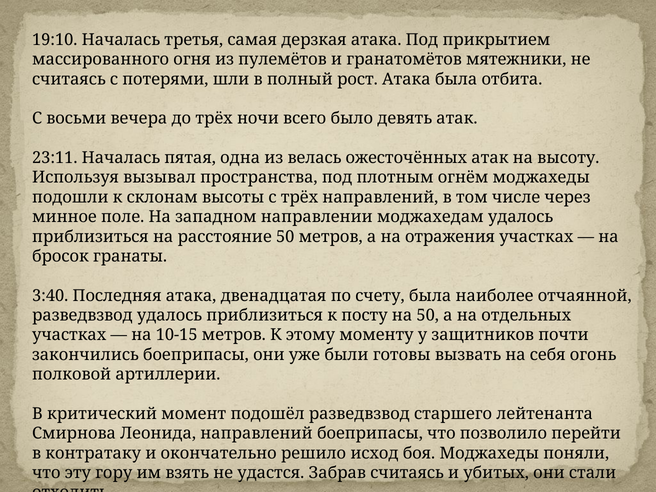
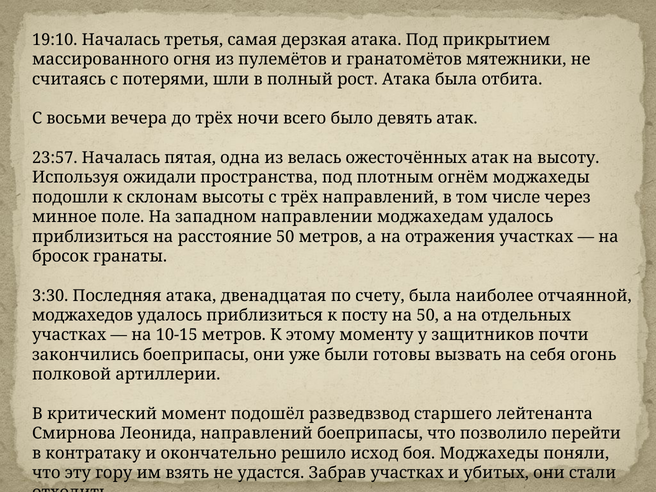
23:11: 23:11 -> 23:57 (55, 158)
вызывал: вызывал -> ожидали (160, 178)
3:40: 3:40 -> 3:30 (50, 296)
разведвзвод: разведвзвод -> моджахедов (82, 315)
Забрав считаясь: считаясь -> участках (407, 473)
